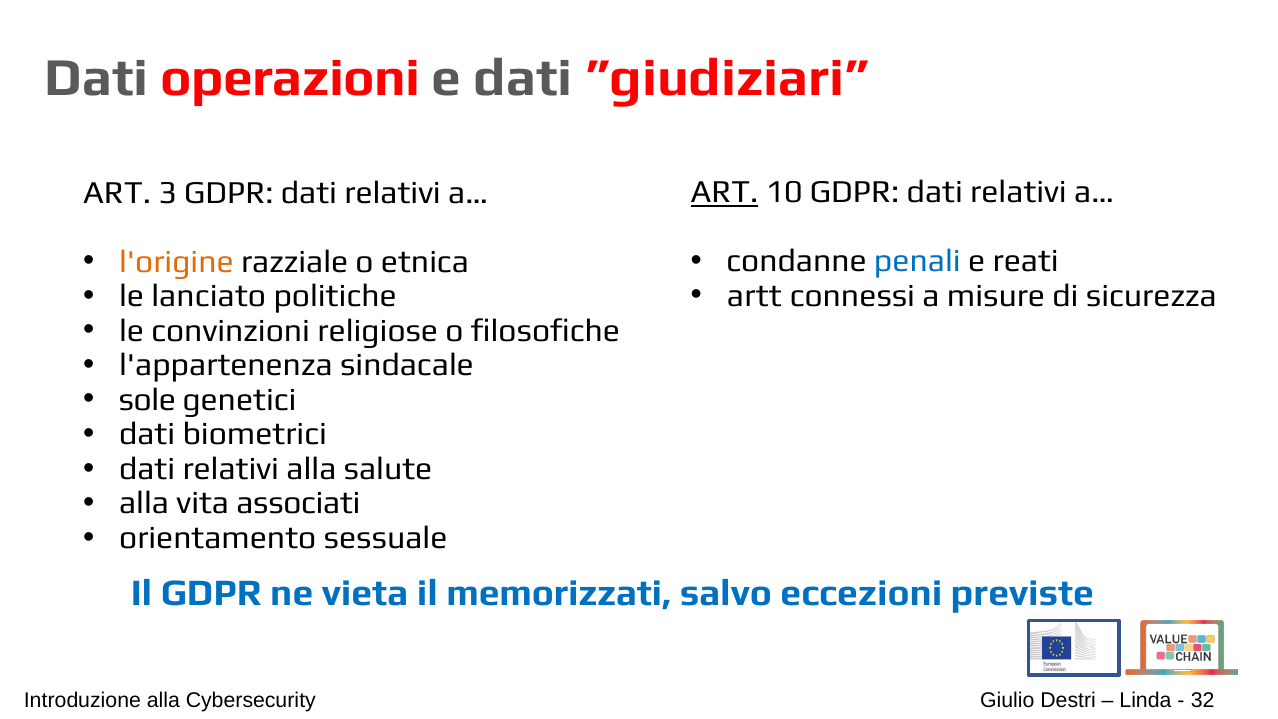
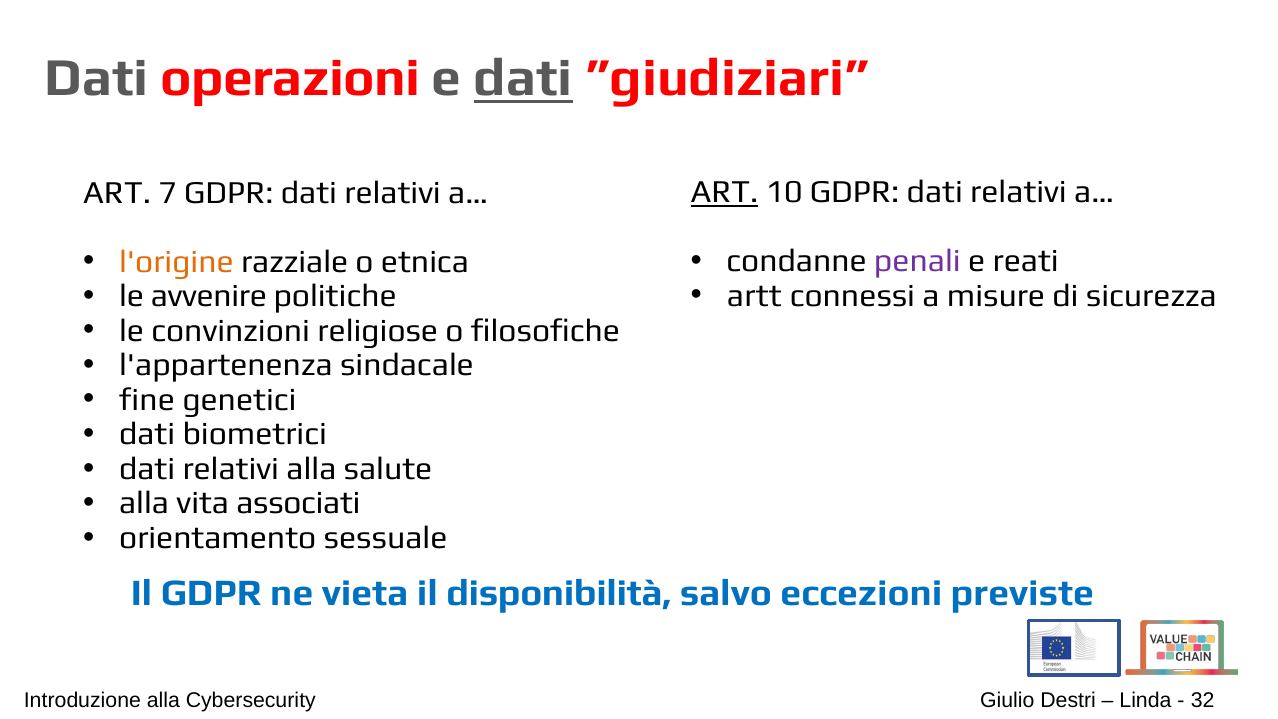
dati underline: none -> present (523, 78)
3: 3 -> 7 (168, 193)
penali colour: blue -> purple (917, 261)
lanciato: lanciato -> avvenire (209, 296)
sole: sole -> fine (147, 400)
memorizzati: memorizzati -> disponibilità (559, 593)
